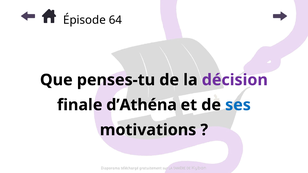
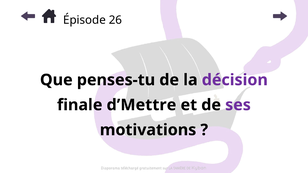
64: 64 -> 26 (115, 20)
d’Athéna: d’Athéna -> d’Mettre (141, 105)
ses colour: blue -> purple (238, 105)
